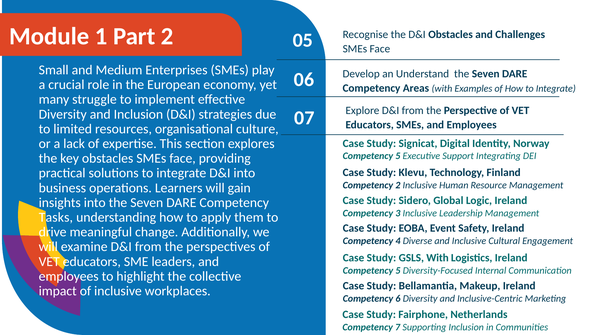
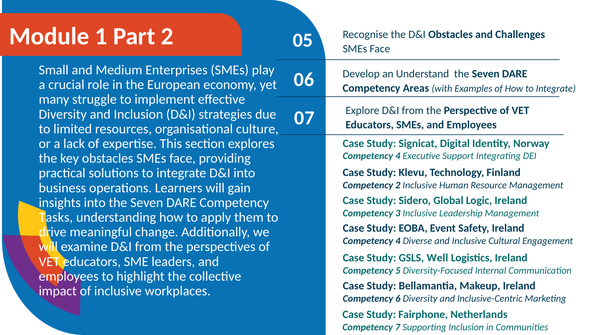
5: 5 -> 4 (398, 156)
GSLS With: With -> Well (437, 258)
